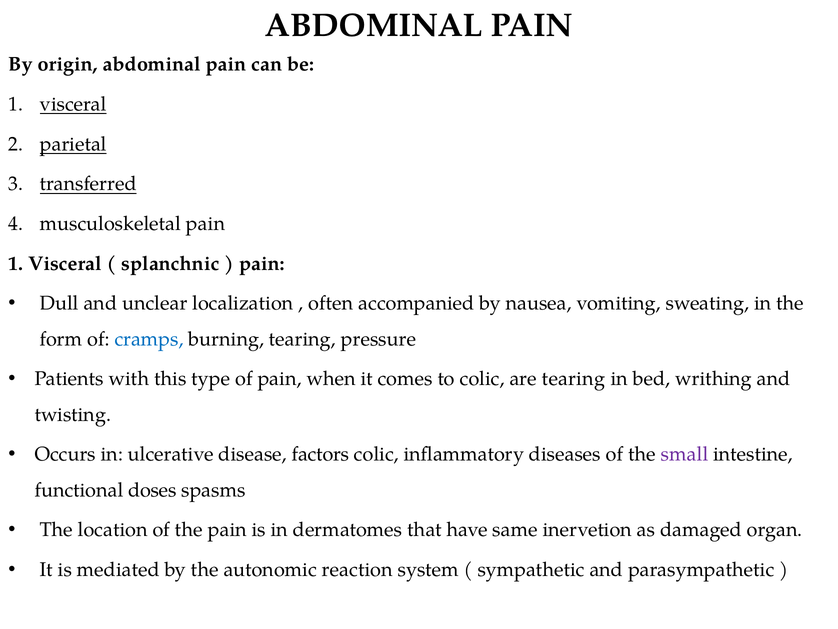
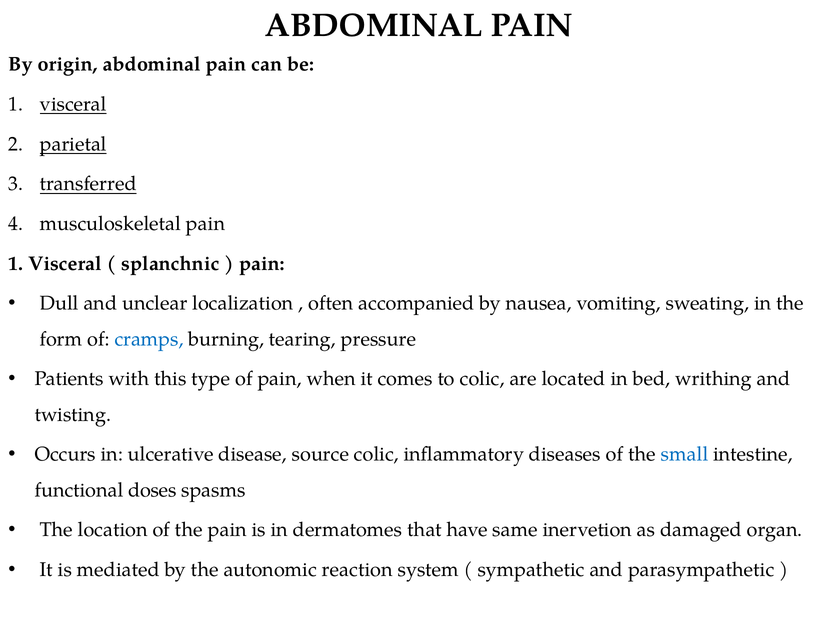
are tearing: tearing -> located (574, 379)
factors: factors -> source (320, 454)
small colour: purple -> blue (685, 454)
